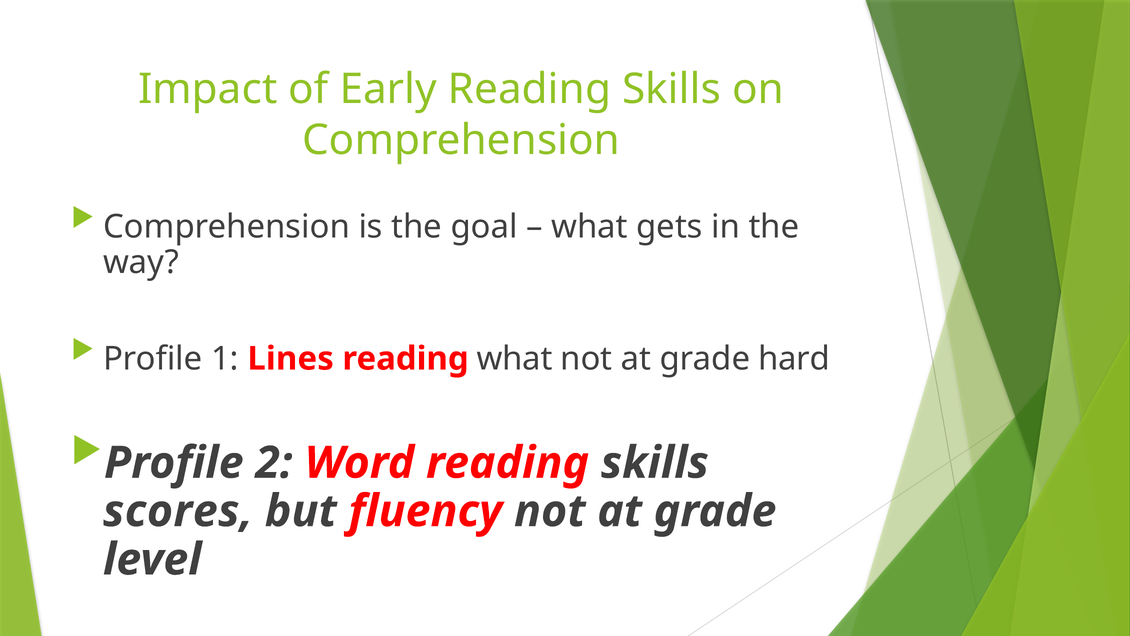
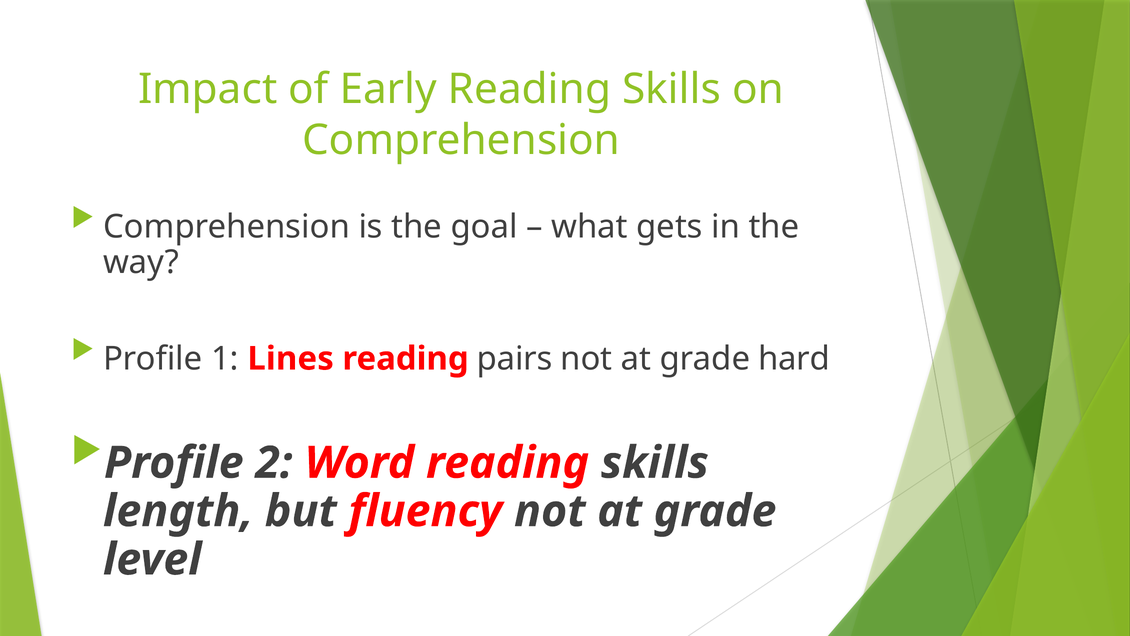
reading what: what -> pairs (515, 359)
scores: scores -> length (178, 511)
